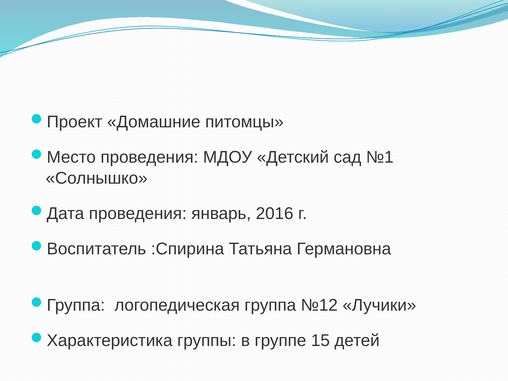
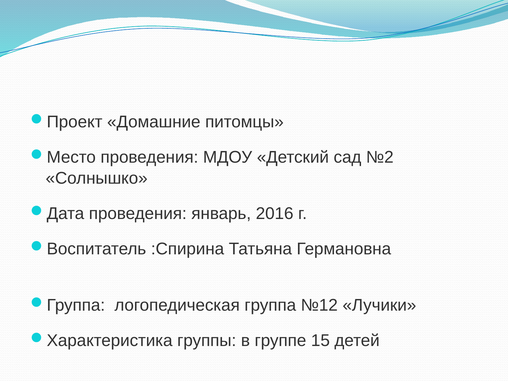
№1: №1 -> №2 (380, 157)
